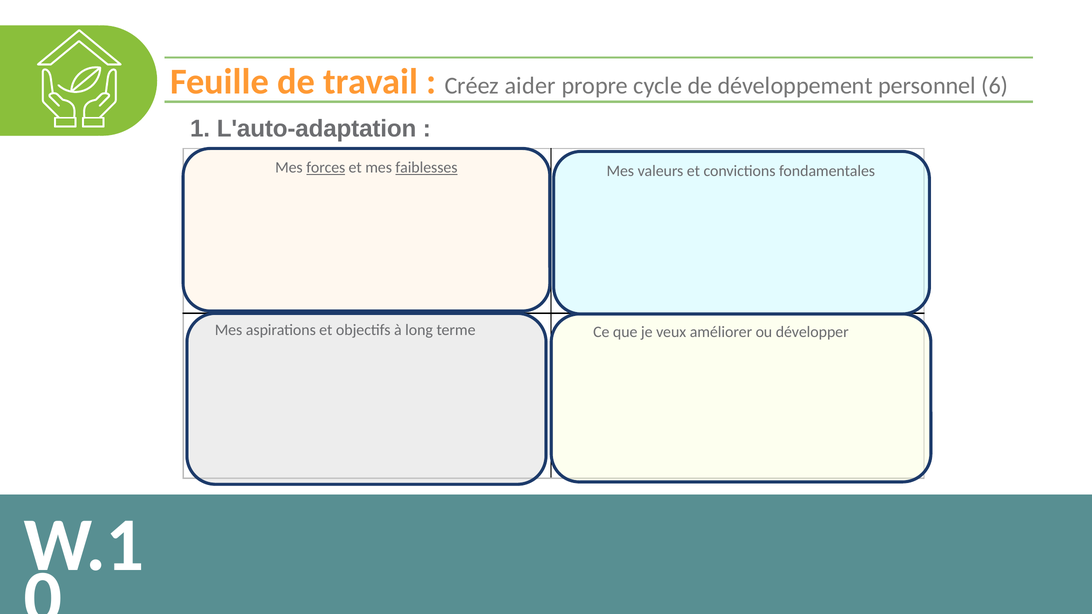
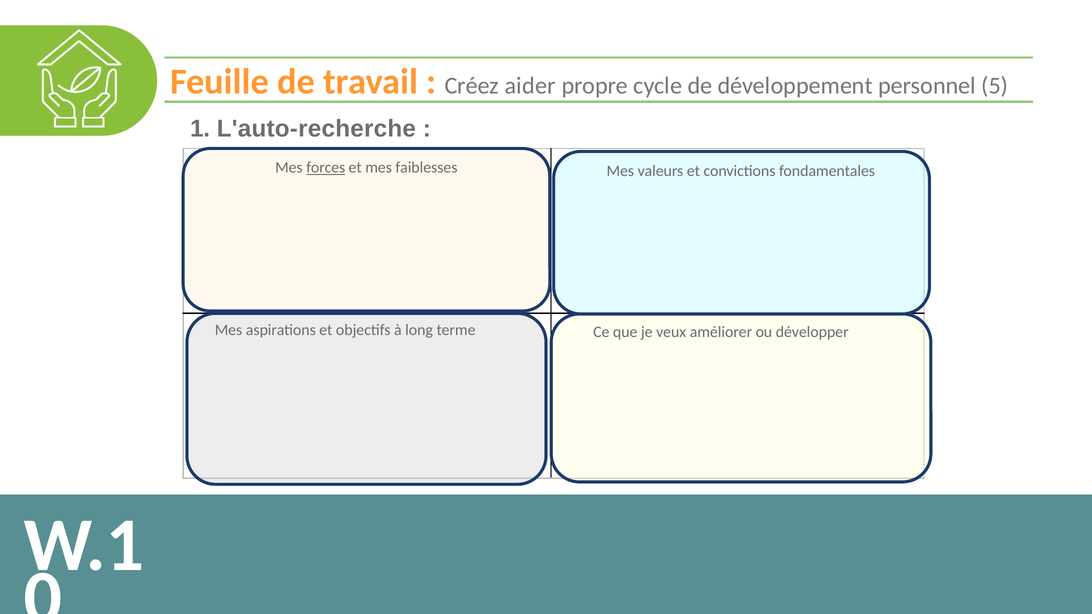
6: 6 -> 5 (995, 86)
L'auto-adaptation: L'auto-adaptation -> L'auto-recherche (316, 129)
faiblesses underline: present -> none (426, 168)
